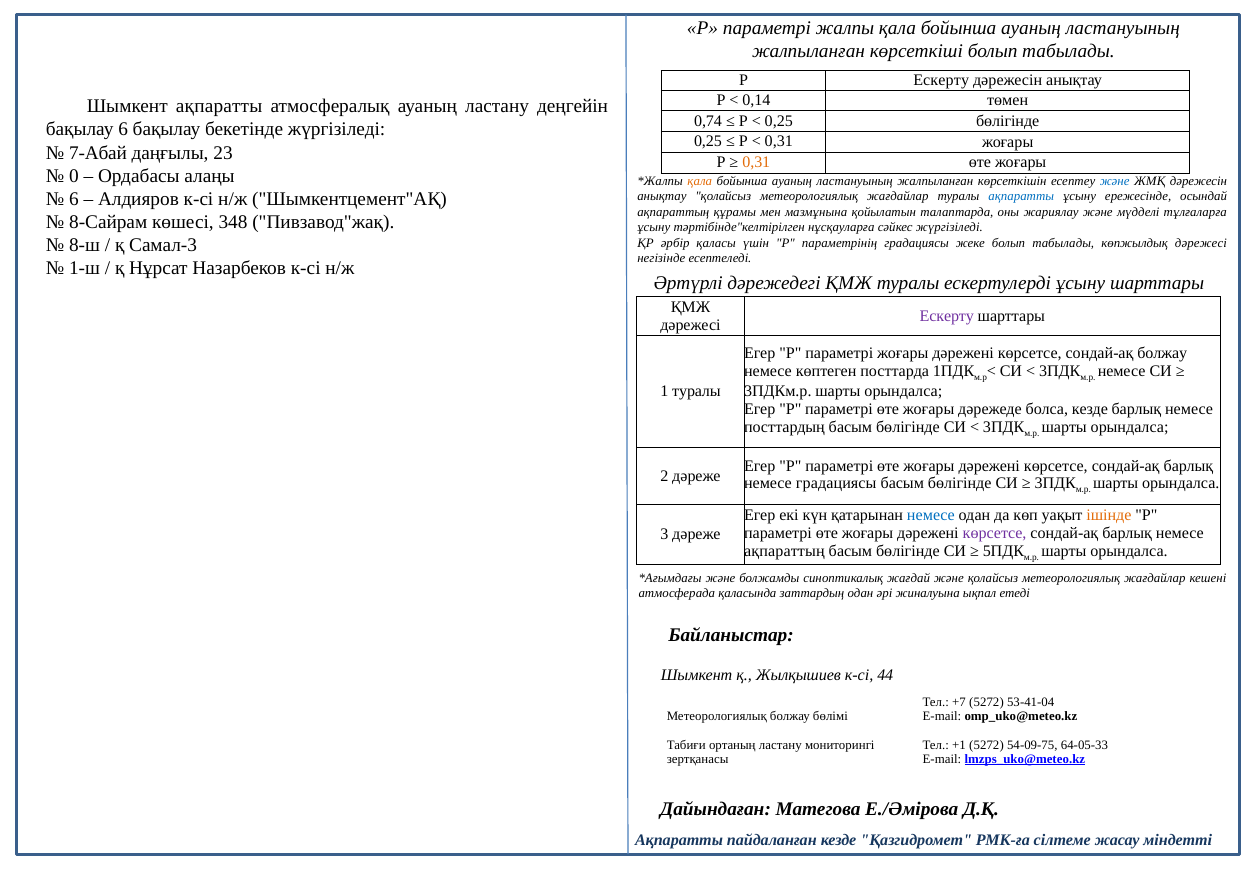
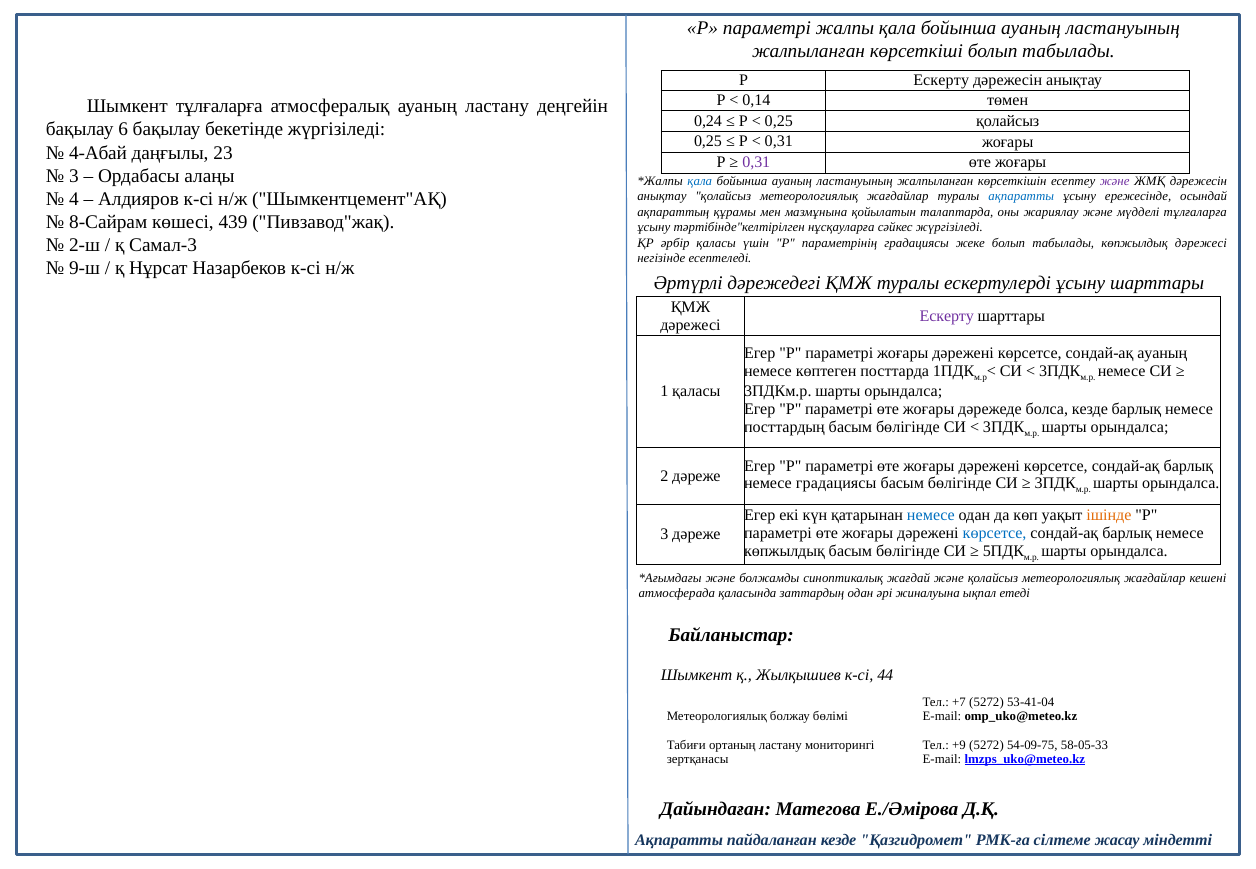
Шымкент ақпаратты: ақпаратты -> тұлғаларға (219, 106)
0,74: 0,74 -> 0,24 (708, 121)
0,25 бөлігінде: бөлігінде -> қолайсыз (1008, 121)
7-Абай: 7-Абай -> 4-Абай (98, 153)
0,31 colour: orange -> purple (756, 162)
0: 0 -> 3 (74, 176)
қала colour: orange -> blue (700, 181)
және colour: blue -> purple (1115, 181)
6: 6 -> 4 (74, 199)
348: 348 -> 439 (233, 222)
8-ш: 8-ш -> 2-ш (85, 246)
1-ш: 1-ш -> 9-ш (85, 269)
сондай-ақ болжау: болжау -> ауаның (1162, 354)
1 туралы: туралы -> қаласы (696, 392)
көрсетсе colour: purple -> blue (995, 533)
ақпараттың: ақпараттың -> көпжылдық (785, 551)
+1: +1 -> +9 (959, 745)
64-05-33: 64-05-33 -> 58-05-33 (1084, 745)
